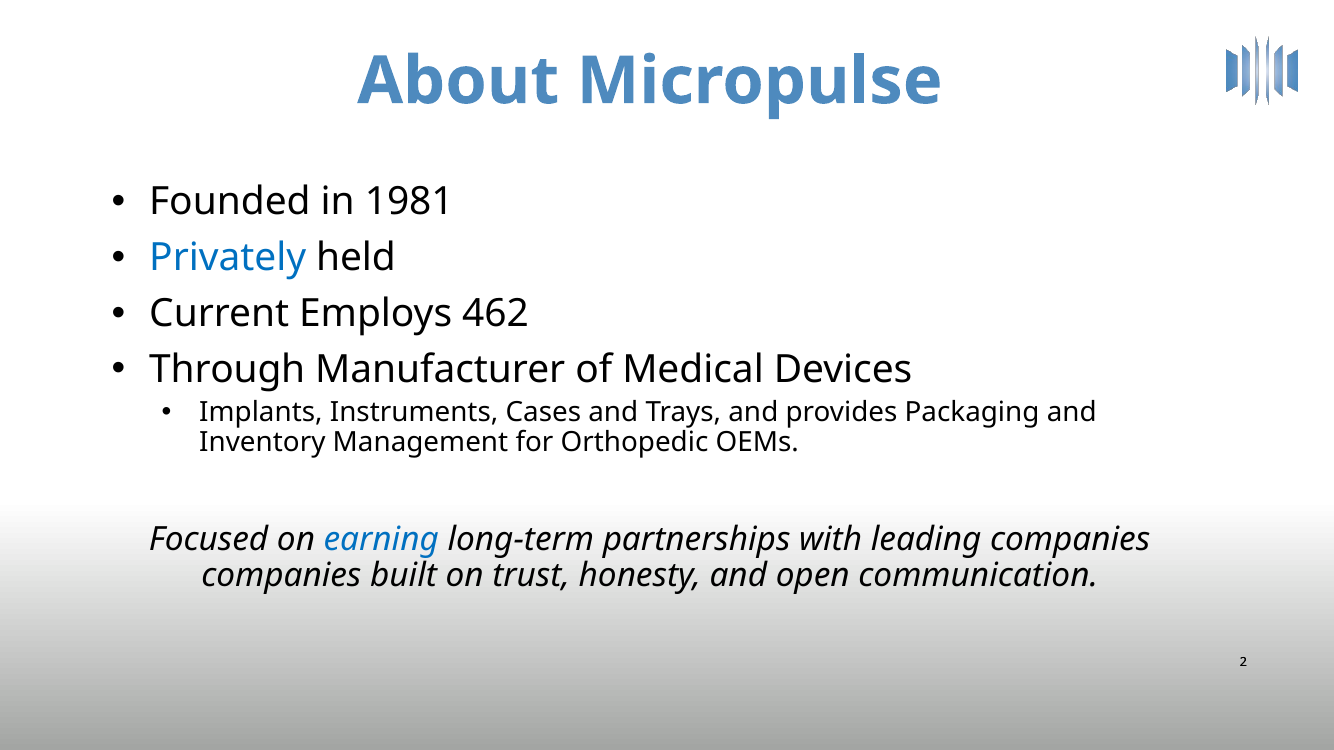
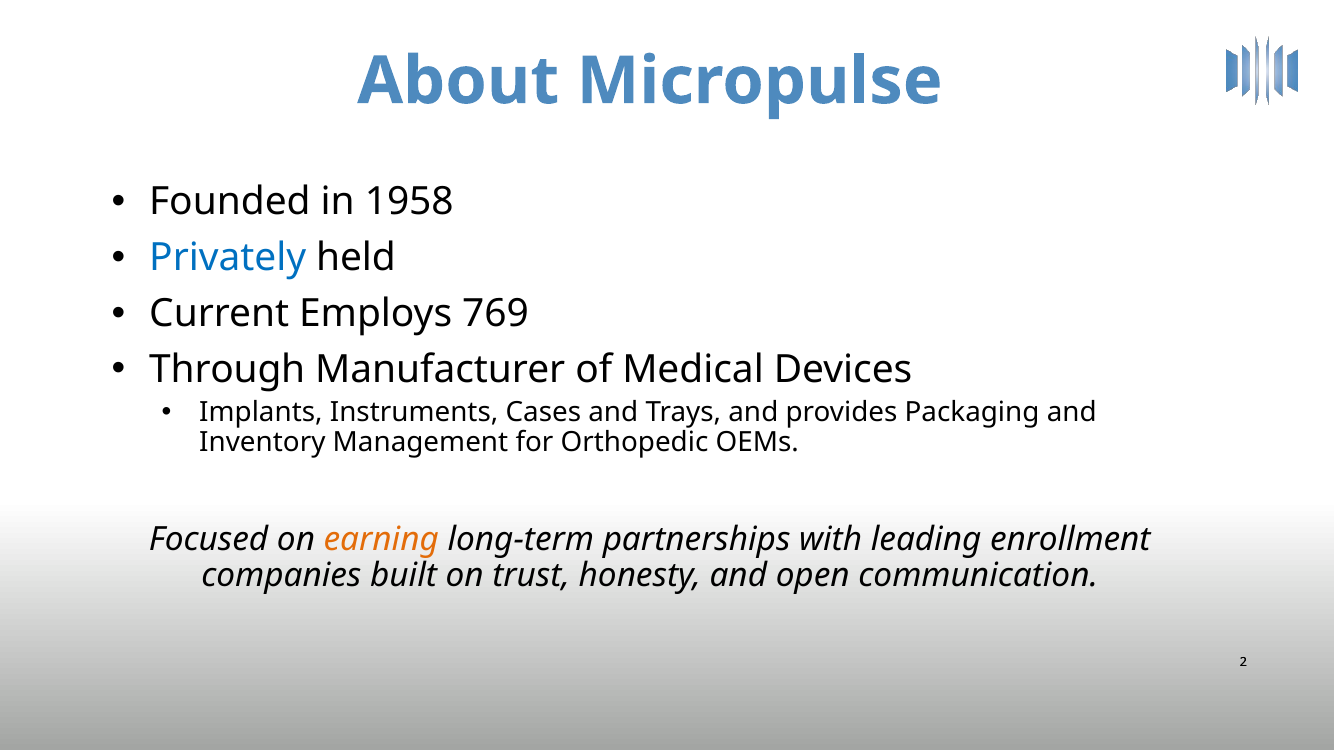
1981: 1981 -> 1958 (409, 202)
462: 462 -> 769 (496, 314)
earning colour: blue -> orange (381, 540)
leading companies: companies -> enrollment (1070, 540)
